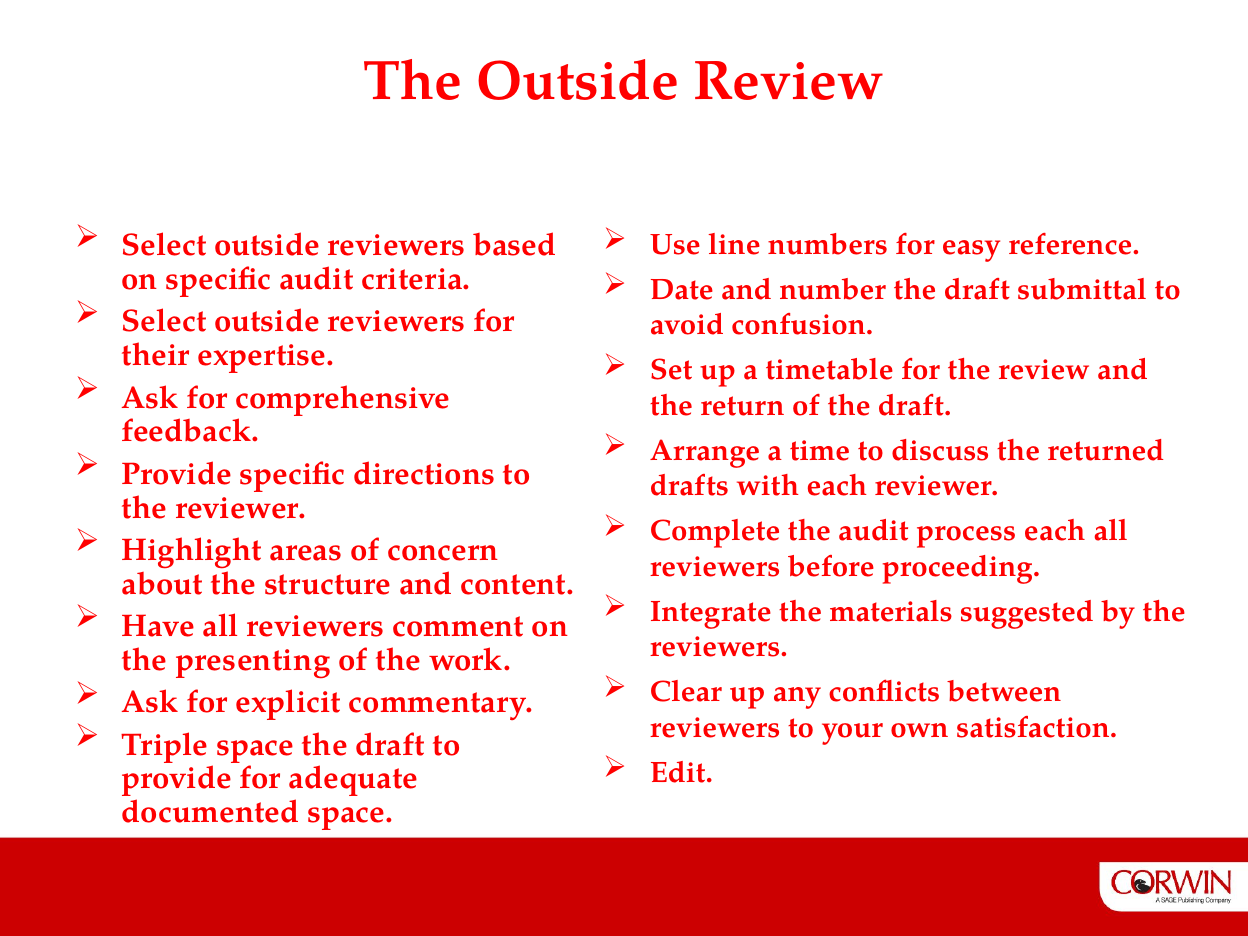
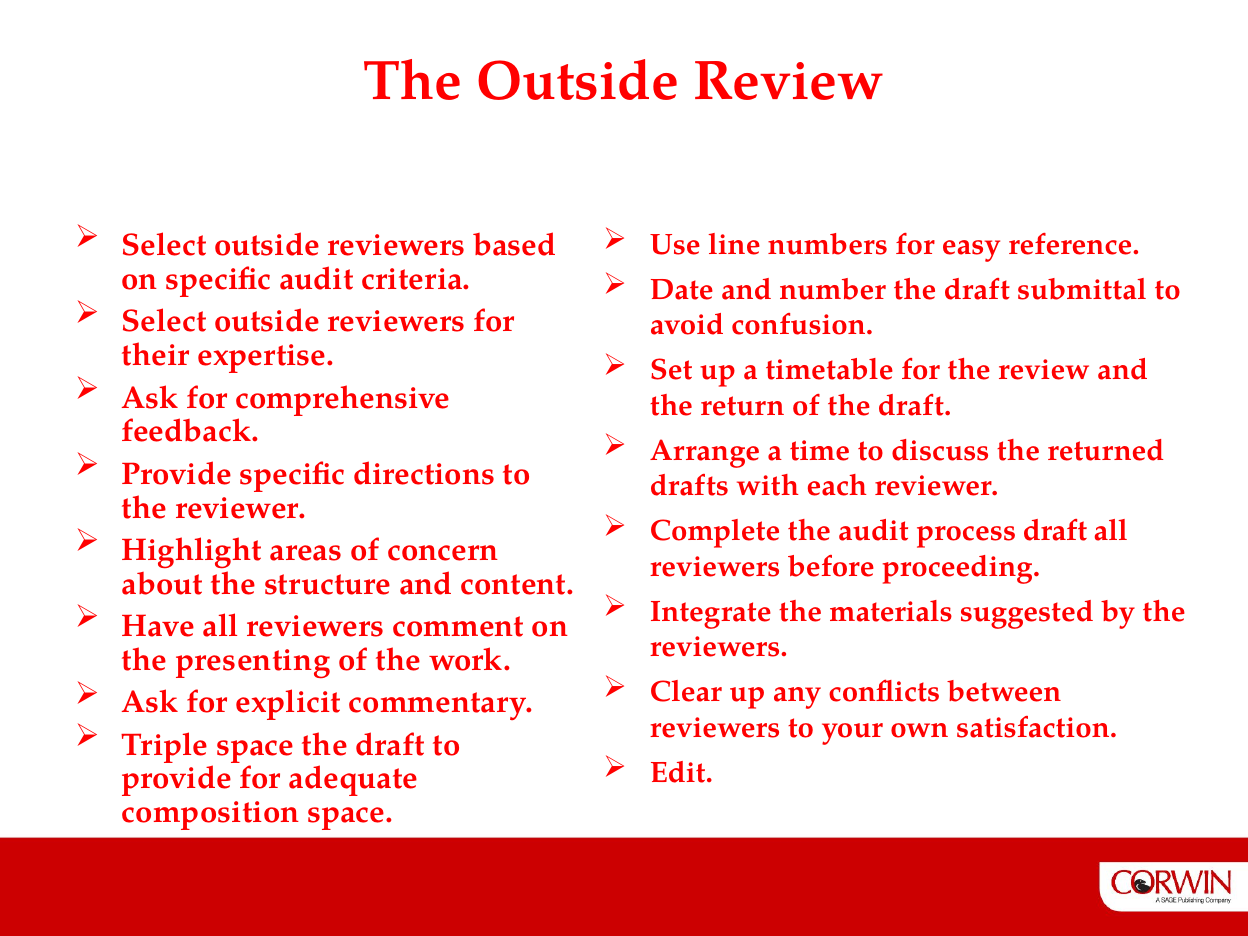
process each: each -> draft (1055, 531)
documented: documented -> composition (211, 812)
